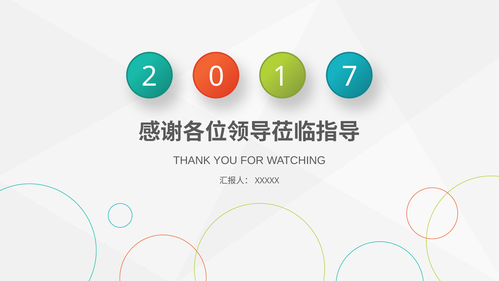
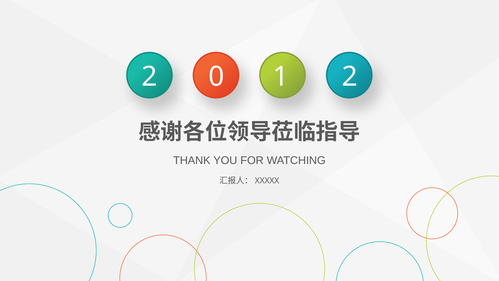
1 7: 7 -> 2 (350, 77)
